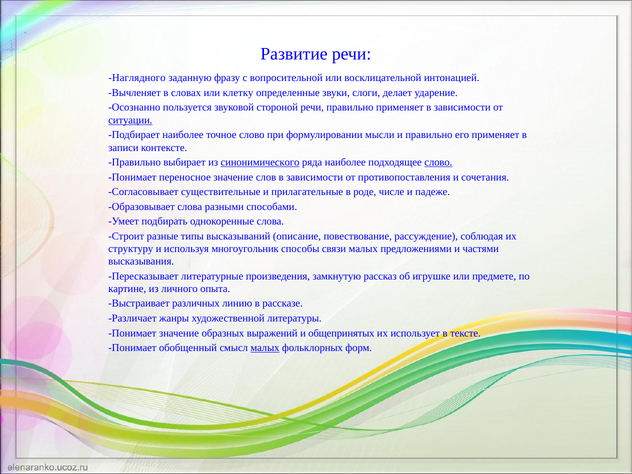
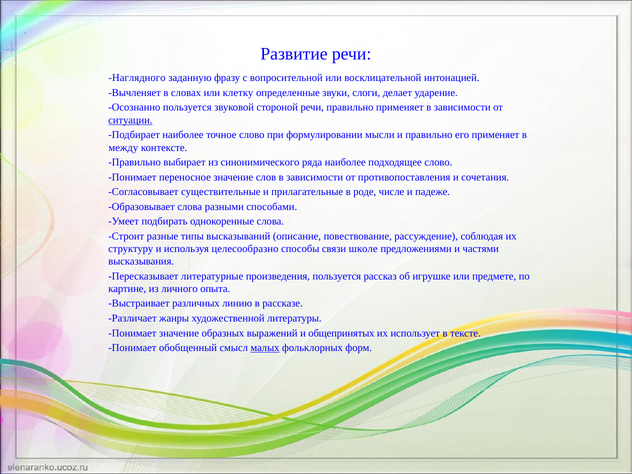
записи: записи -> между (123, 148)
синонимического underline: present -> none (260, 162)
слово underline: present -> none (438, 162)
многоугольник: многоугольник -> целесообразно (245, 249)
связи малых: малых -> школе (363, 249)
произведения замкнутую: замкнутую -> пользуется (337, 276)
